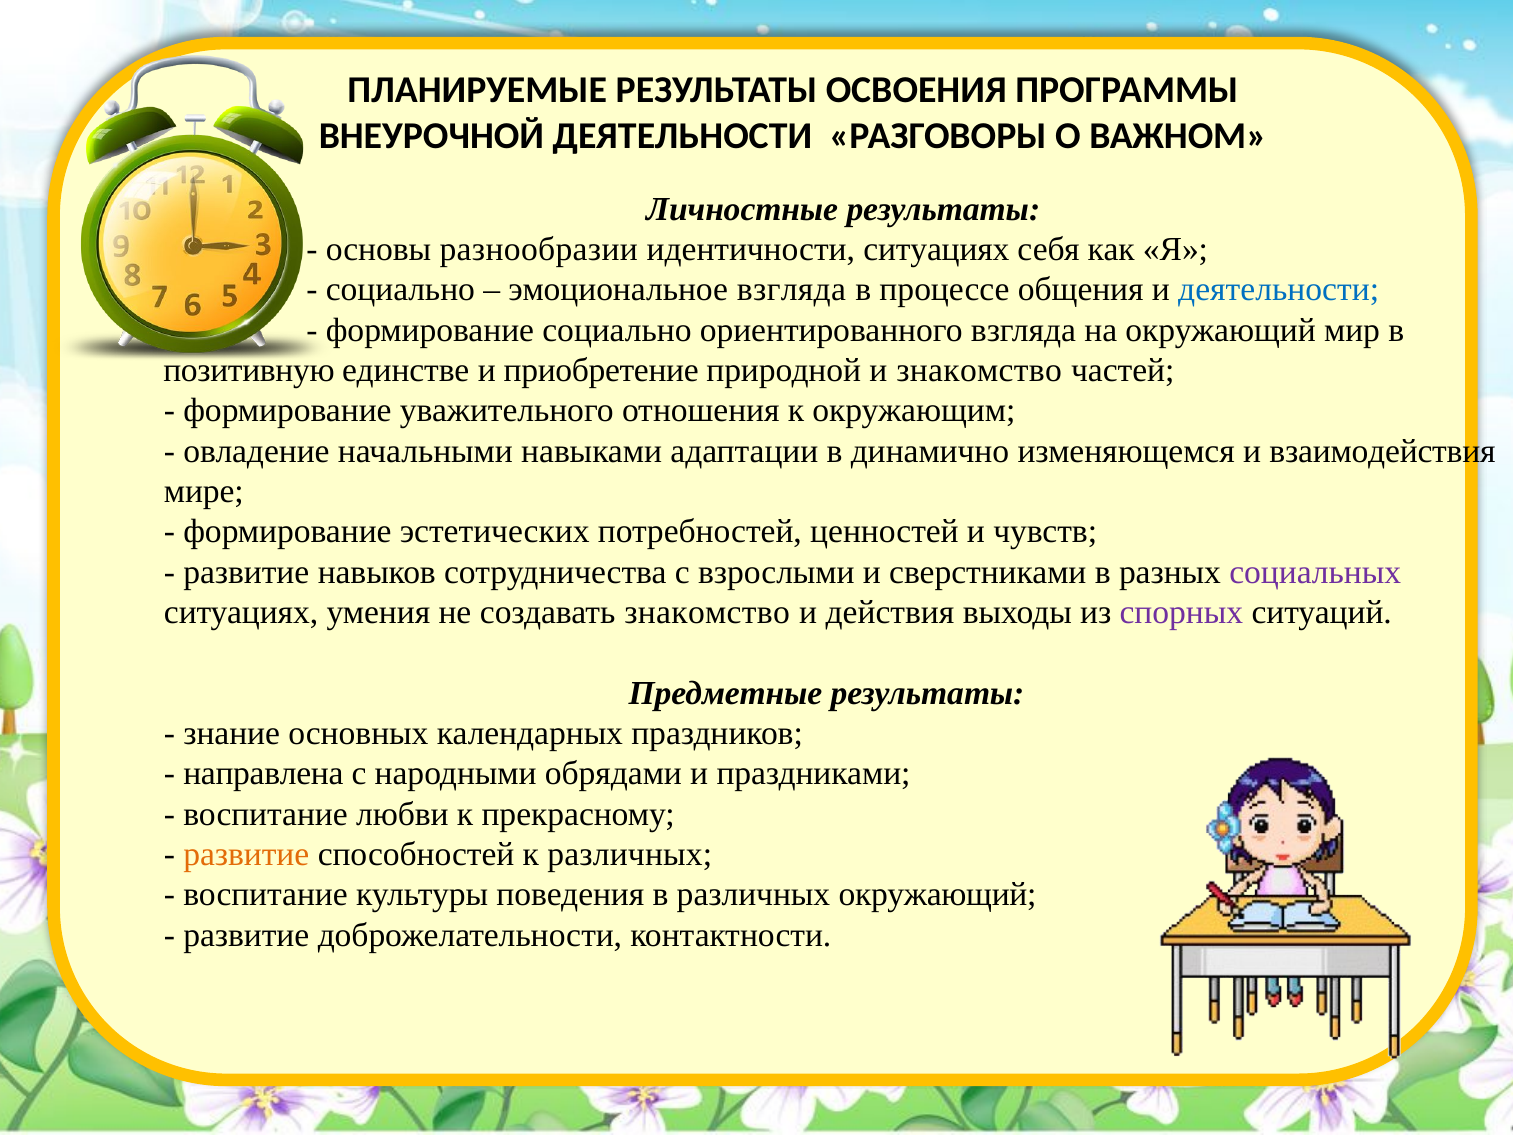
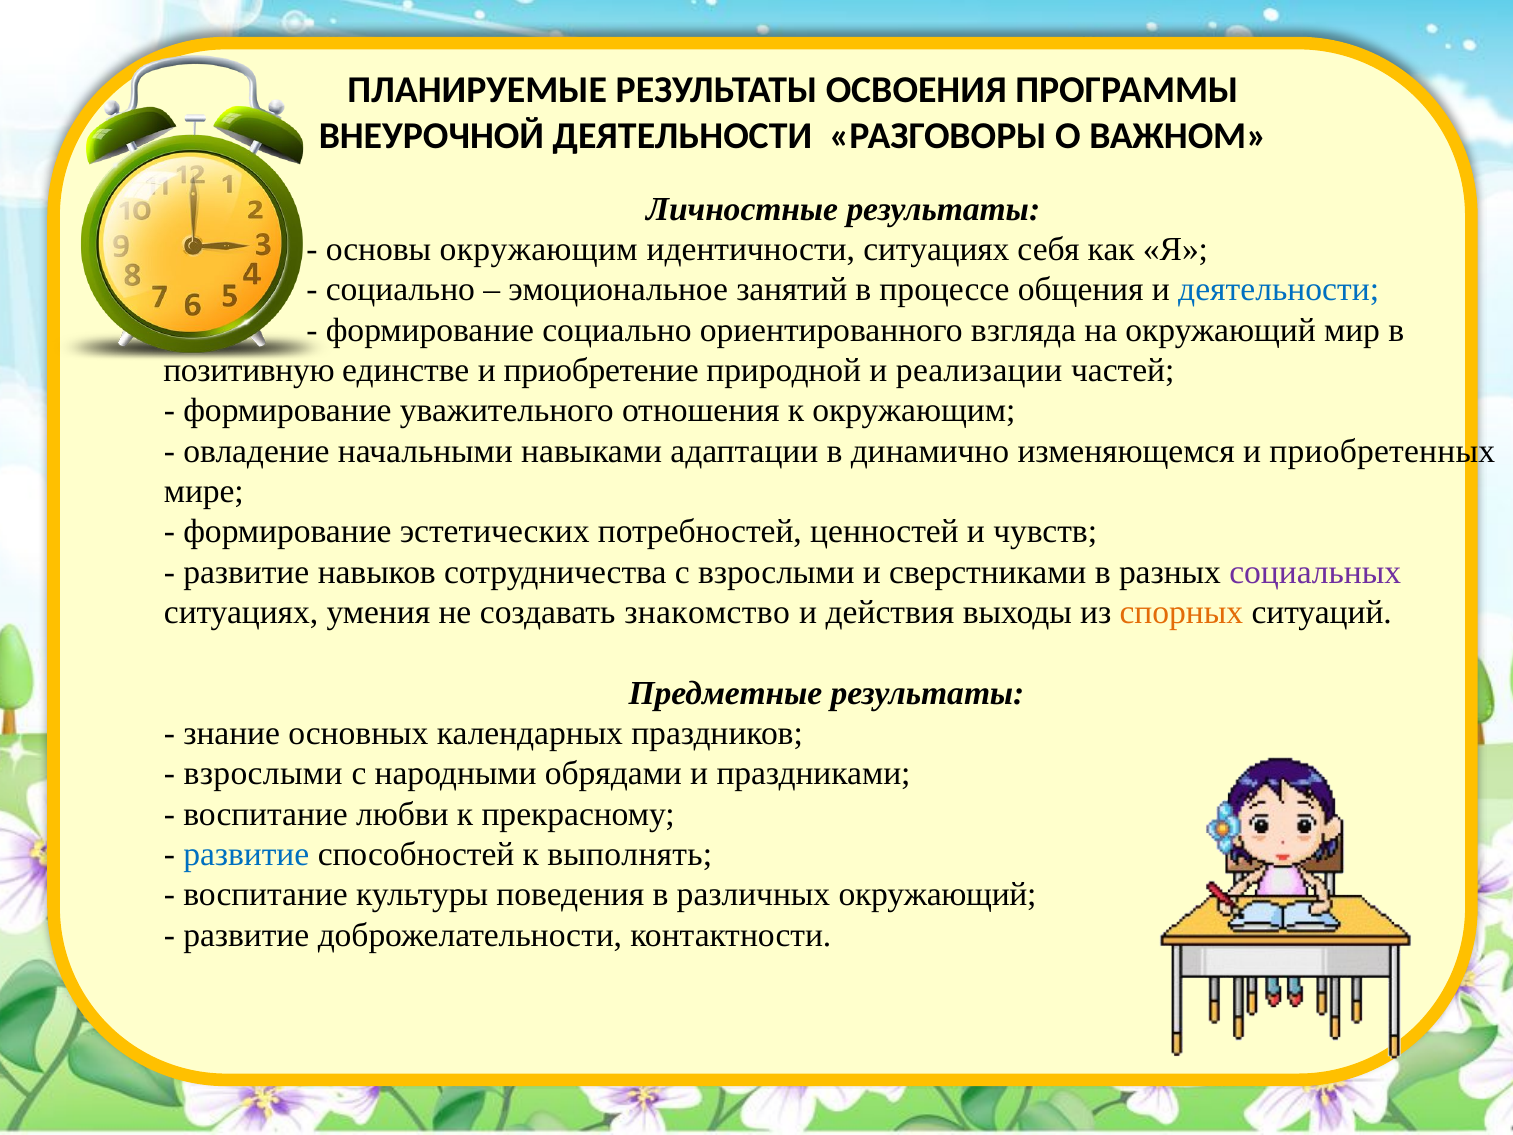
основы разнообразии: разнообразии -> окружающим (539, 249)
эмоциональное взгляда: взгляда -> занятий (792, 290)
и знакомство: знакомство -> реализации (979, 370)
взаимодействия: взаимодействия -> приобретенных (1382, 451)
спорных colour: purple -> orange (1181, 612)
направлена: направлена -> взрослыми (263, 774)
развитие colour: orange -> blue (246, 854)
к различных: различных -> выполнять (630, 854)
